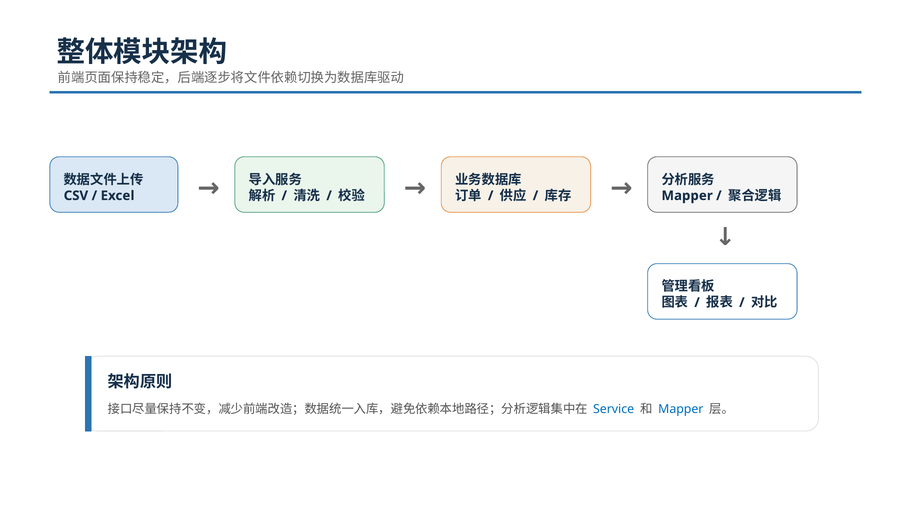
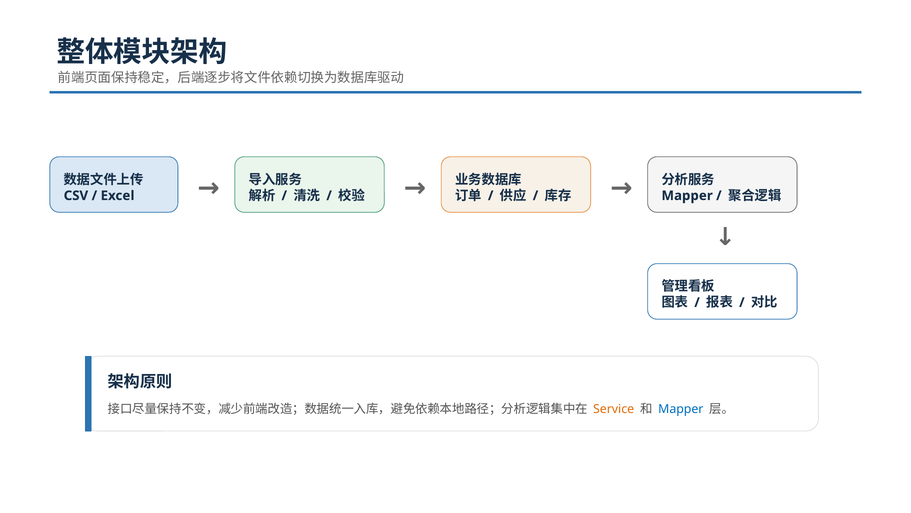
Service colour: blue -> orange (614, 409)
